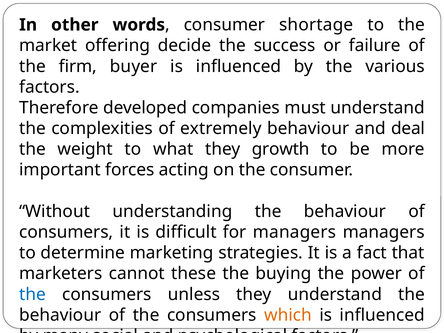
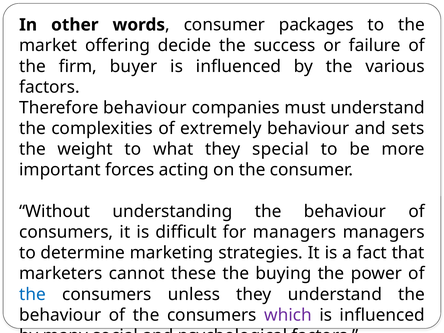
shortage: shortage -> packages (316, 25)
Therefore developed: developed -> behaviour (145, 108)
deal: deal -> sets (408, 128)
growth: growth -> special (281, 149)
which colour: orange -> purple (288, 315)
